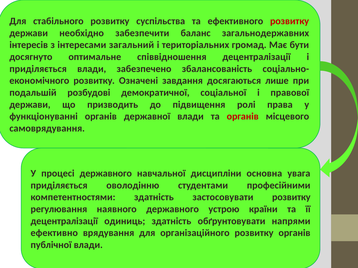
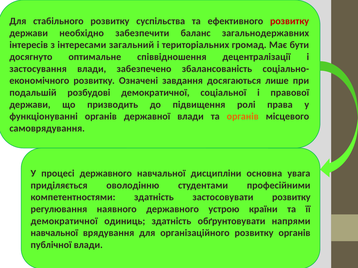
приділяється: приділяється -> застосування (38, 69)
органів colour: red -> orange (243, 117)
децентралізації: децентралізації -> демократичної (64, 221)
ефективно: ефективно -> навчальної (54, 233)
